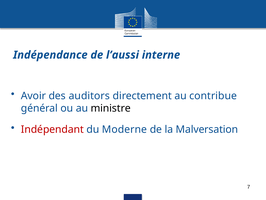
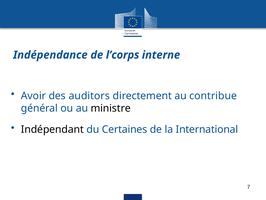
l’aussi: l’aussi -> l’corps (123, 55)
Indépendant colour: red -> black (52, 129)
Moderne: Moderne -> Certaines (125, 129)
Malversation: Malversation -> International (207, 129)
